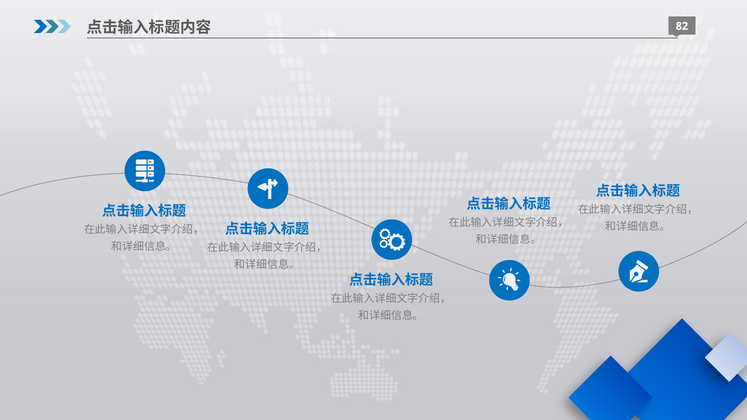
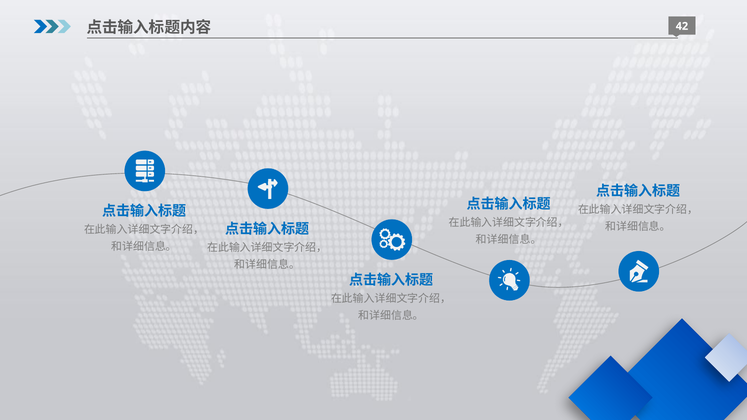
82: 82 -> 42 (682, 26)
